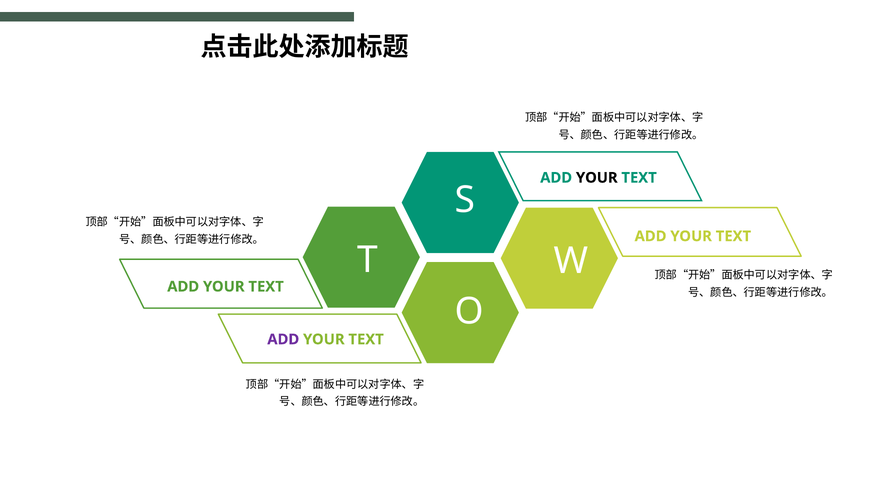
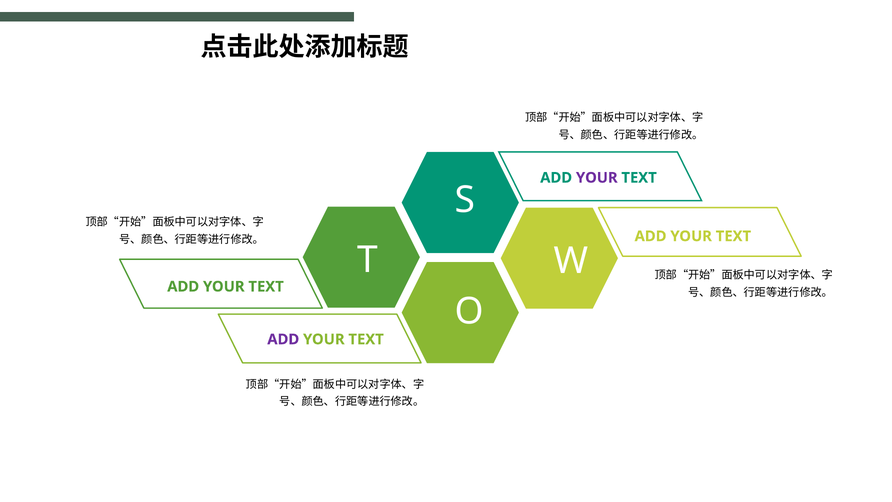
YOUR colour: black -> purple (597, 178)
